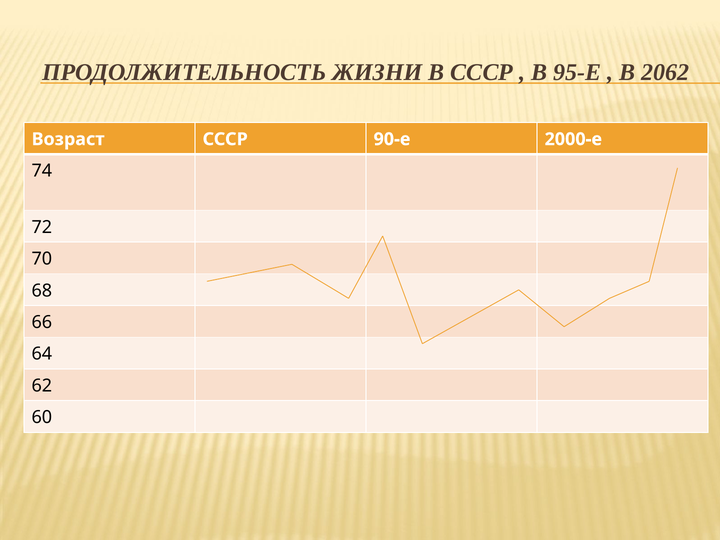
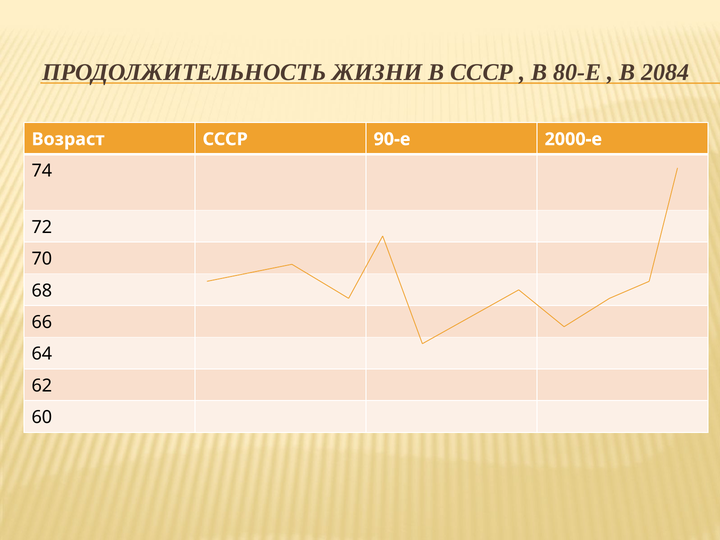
95-Е: 95-Е -> 80-Е (577, 72)
2062: 2062 -> 2084 (665, 72)
